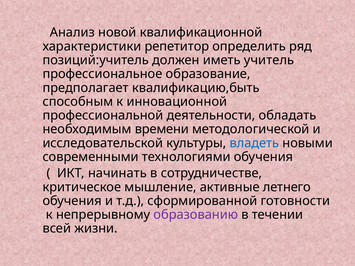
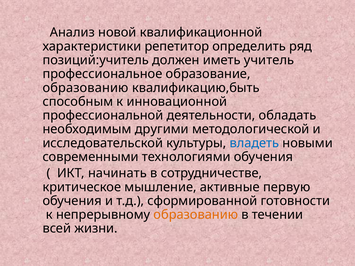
предполагает: предполагает -> образованию (86, 88)
времени: времени -> другими (162, 129)
летнего: летнего -> первую (287, 187)
образованию colour: purple -> orange (196, 215)
